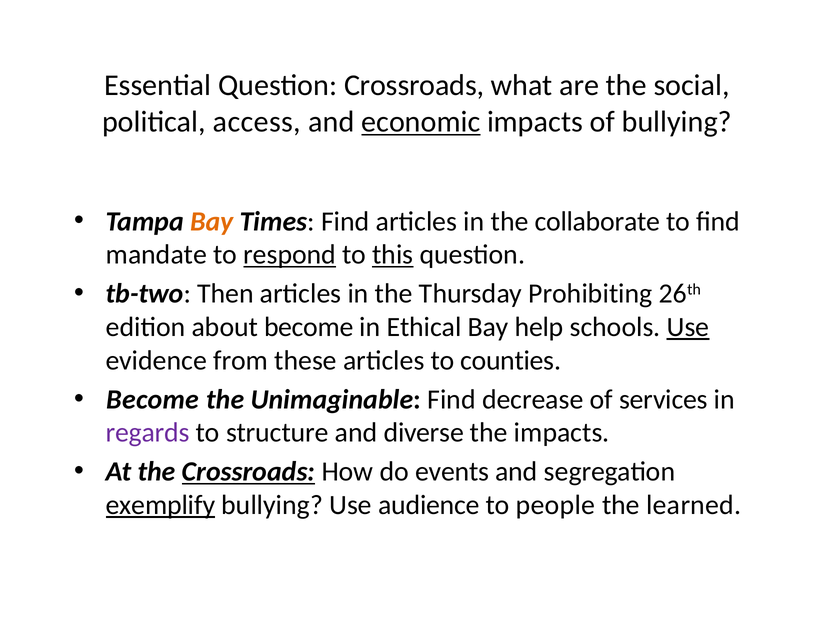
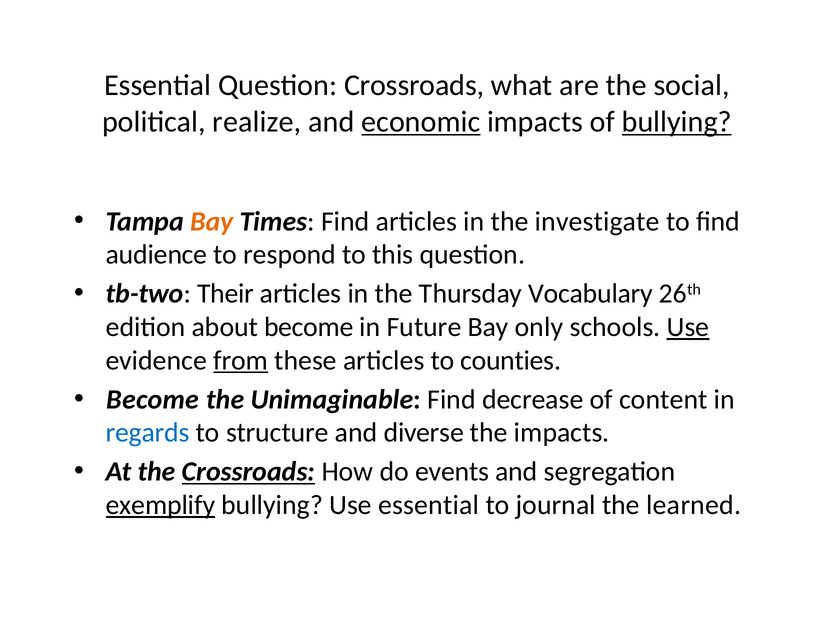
access: access -> realize (257, 122)
bullying underline: none -> present (677, 122)
collaborate: collaborate -> investigate (597, 221)
mandate: mandate -> audience (157, 255)
respond underline: present -> none (290, 255)
this underline: present -> none (393, 255)
Then: Then -> Their (226, 294)
Prohibiting: Prohibiting -> Vocabulary (590, 294)
Ethical: Ethical -> Future (424, 327)
help: help -> only (539, 327)
from underline: none -> present (241, 361)
services: services -> content (663, 400)
regards colour: purple -> blue (148, 433)
Use audience: audience -> essential (429, 505)
people: people -> journal (556, 505)
